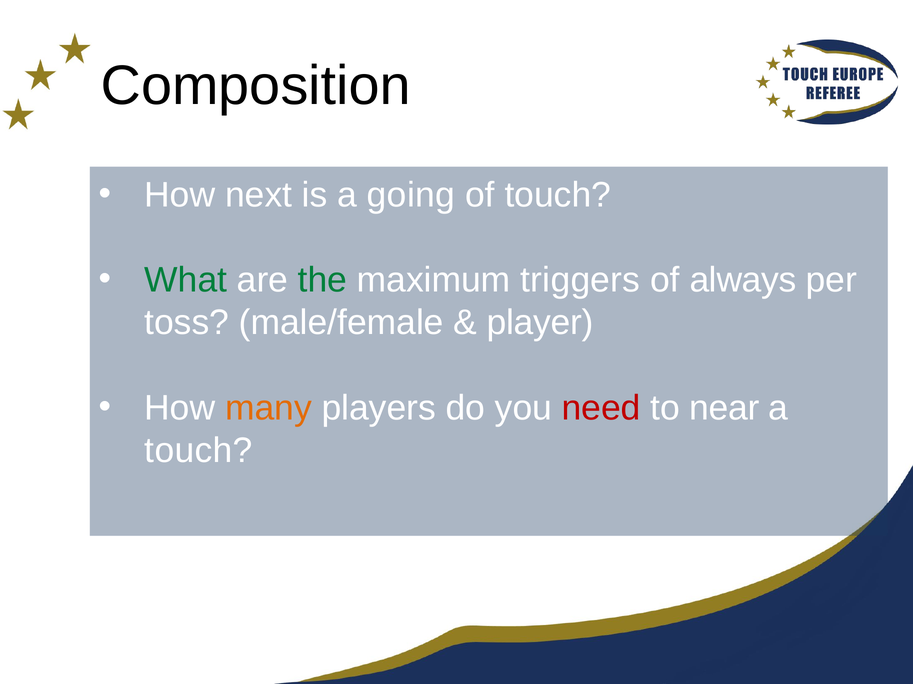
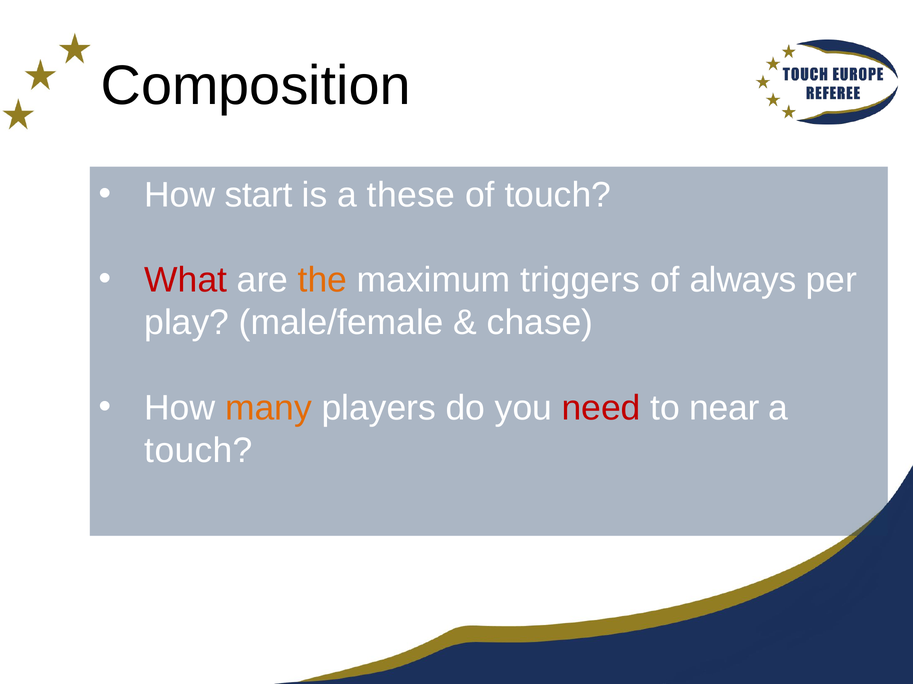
next: next -> start (259, 195)
going: going -> these (411, 195)
What colour: green -> red (186, 280)
the colour: green -> orange (323, 280)
toss: toss -> play (187, 323)
player: player -> chase (540, 323)
